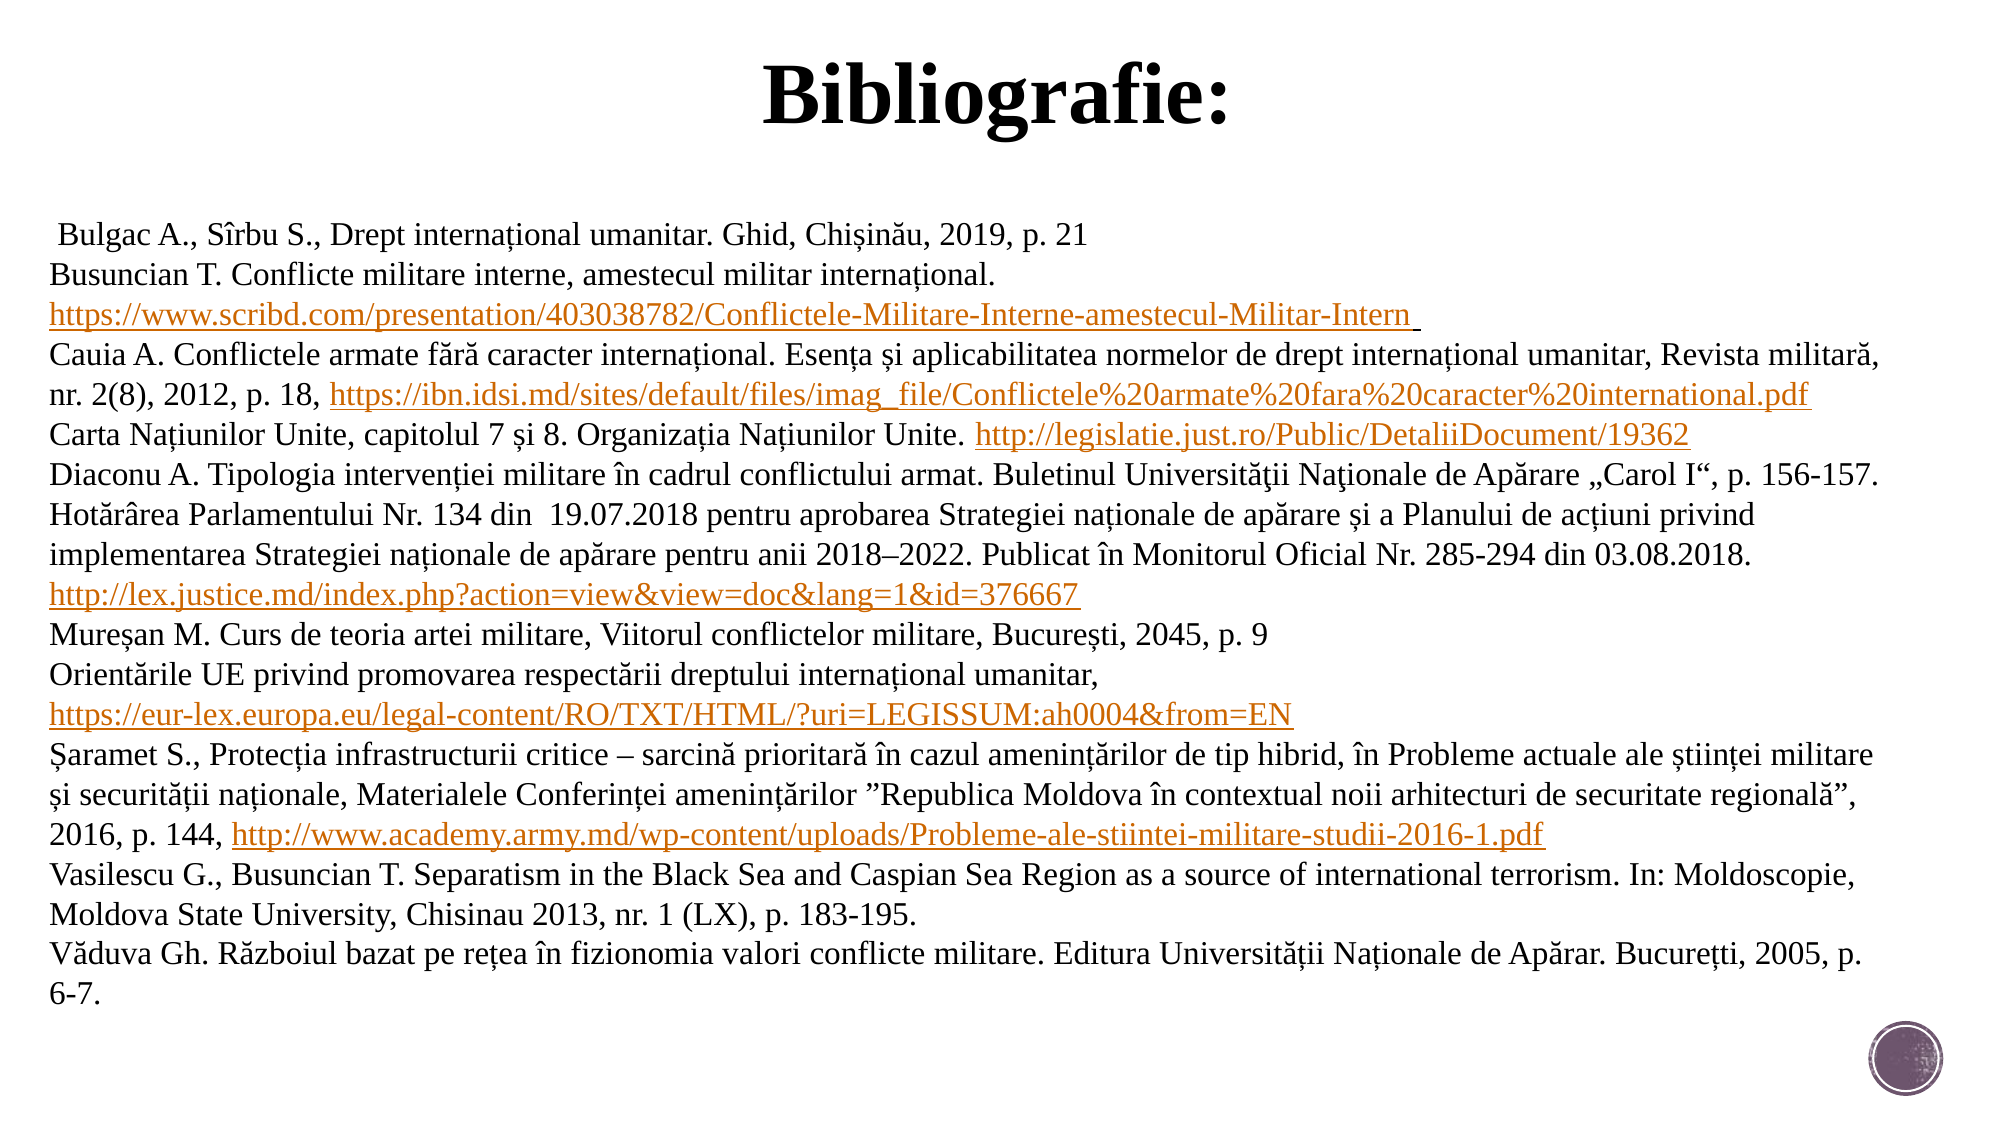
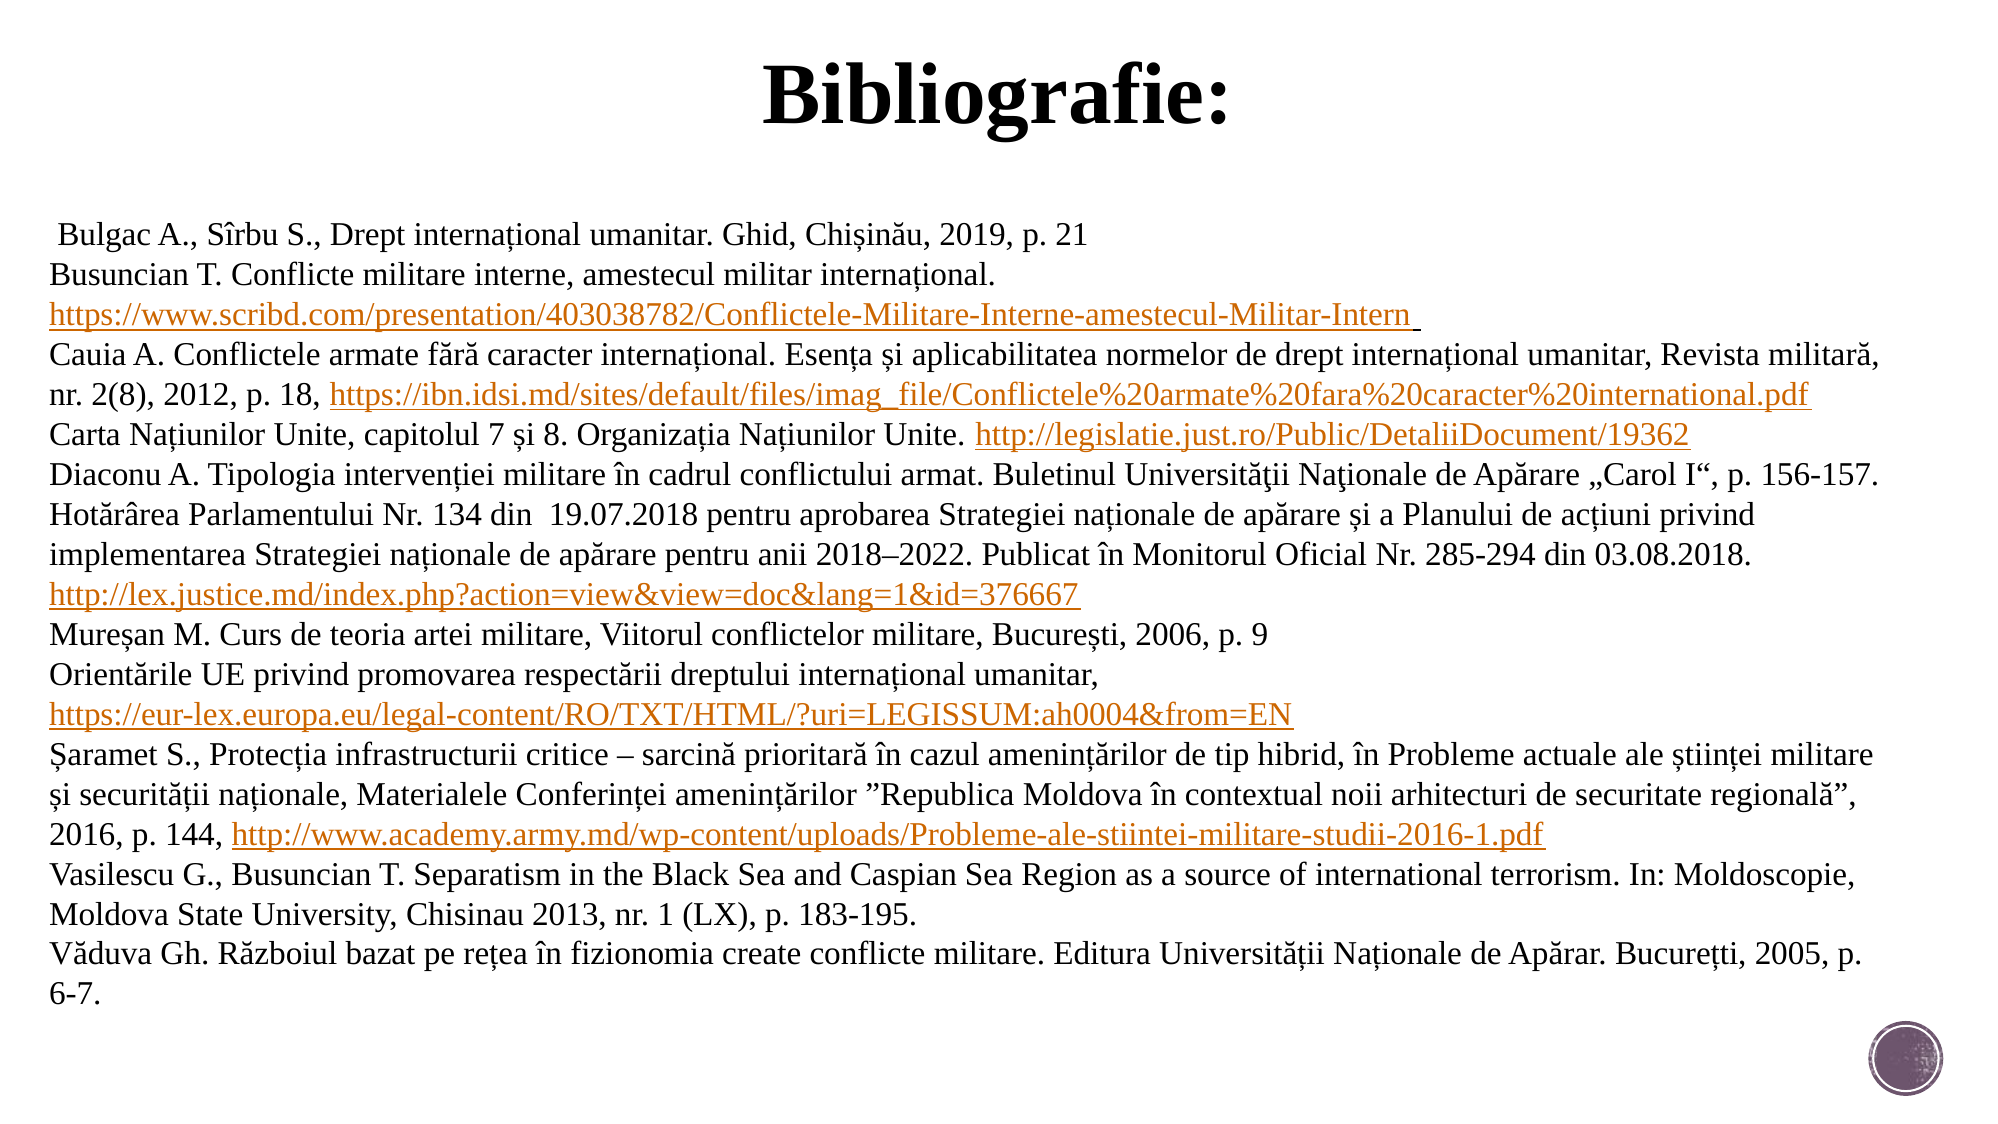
2045: 2045 -> 2006 (1173, 634)
valori: valori -> create (762, 954)
